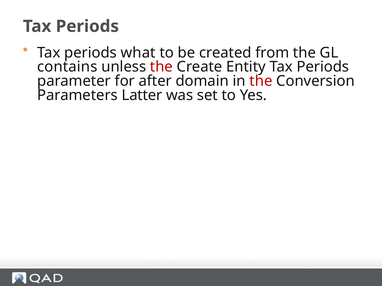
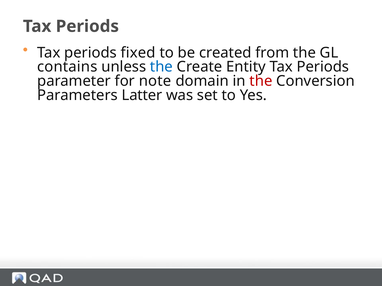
what: what -> fixed (138, 53)
the colour: red -> blue (161, 67)
after: after -> note (155, 81)
